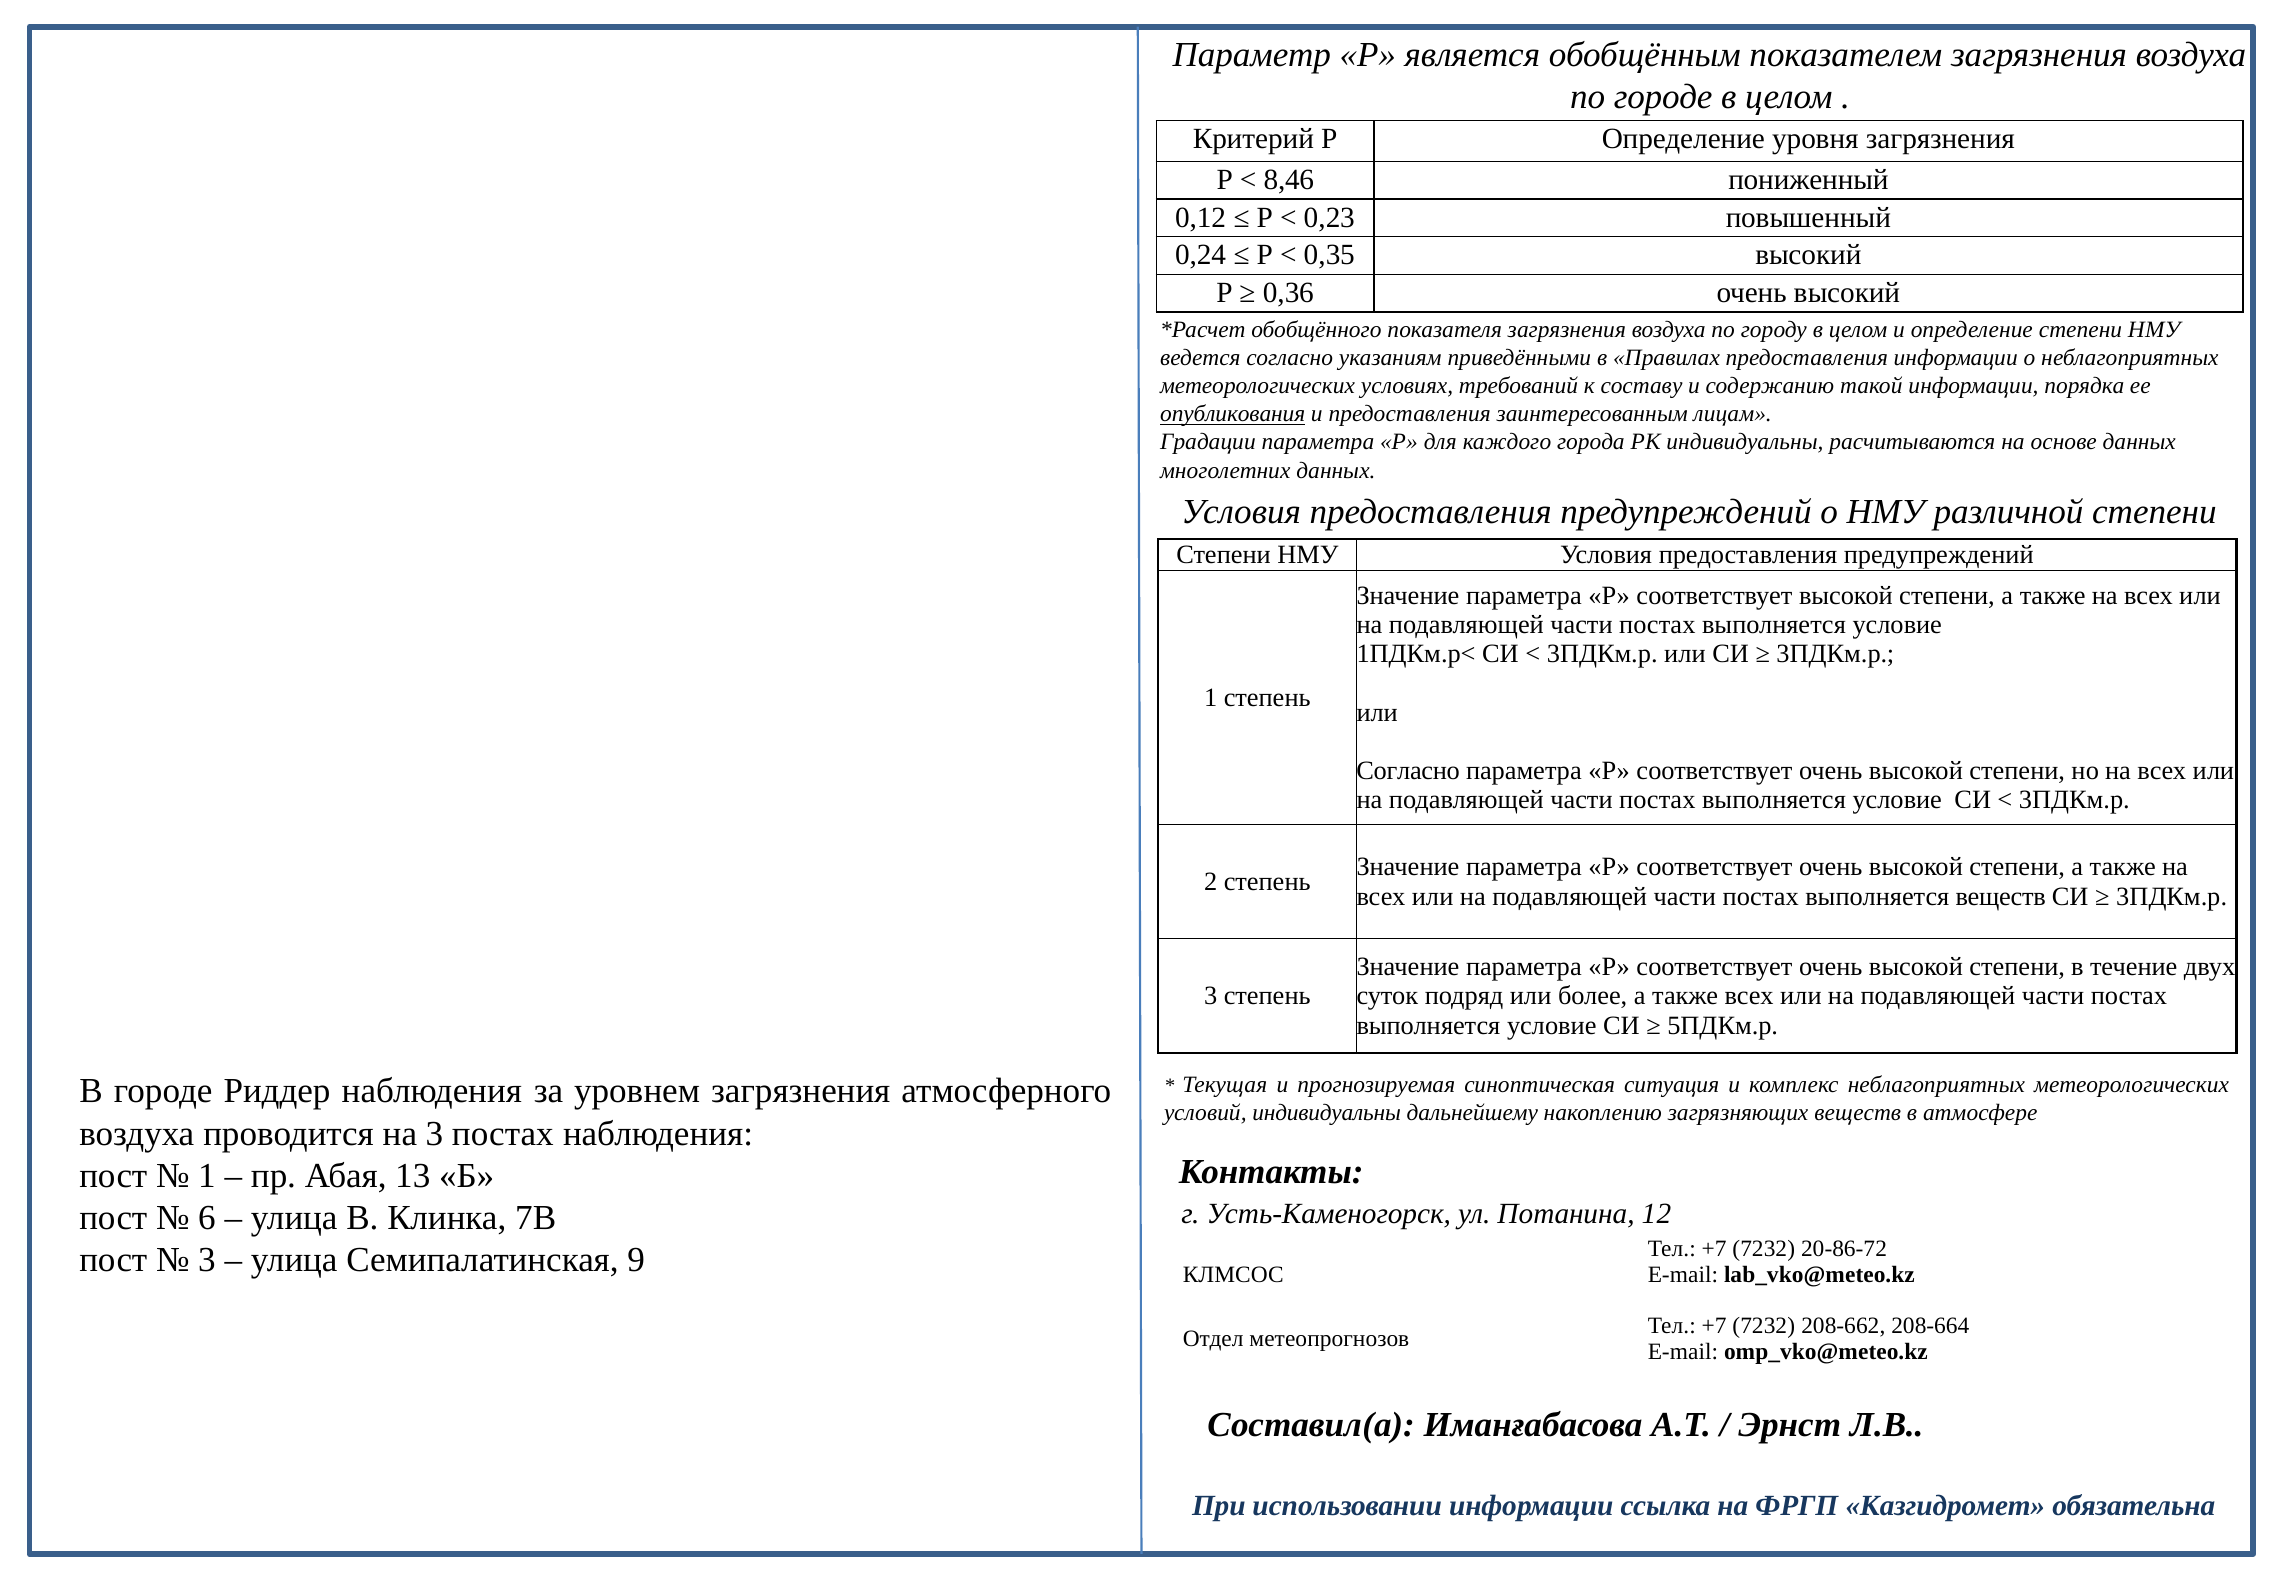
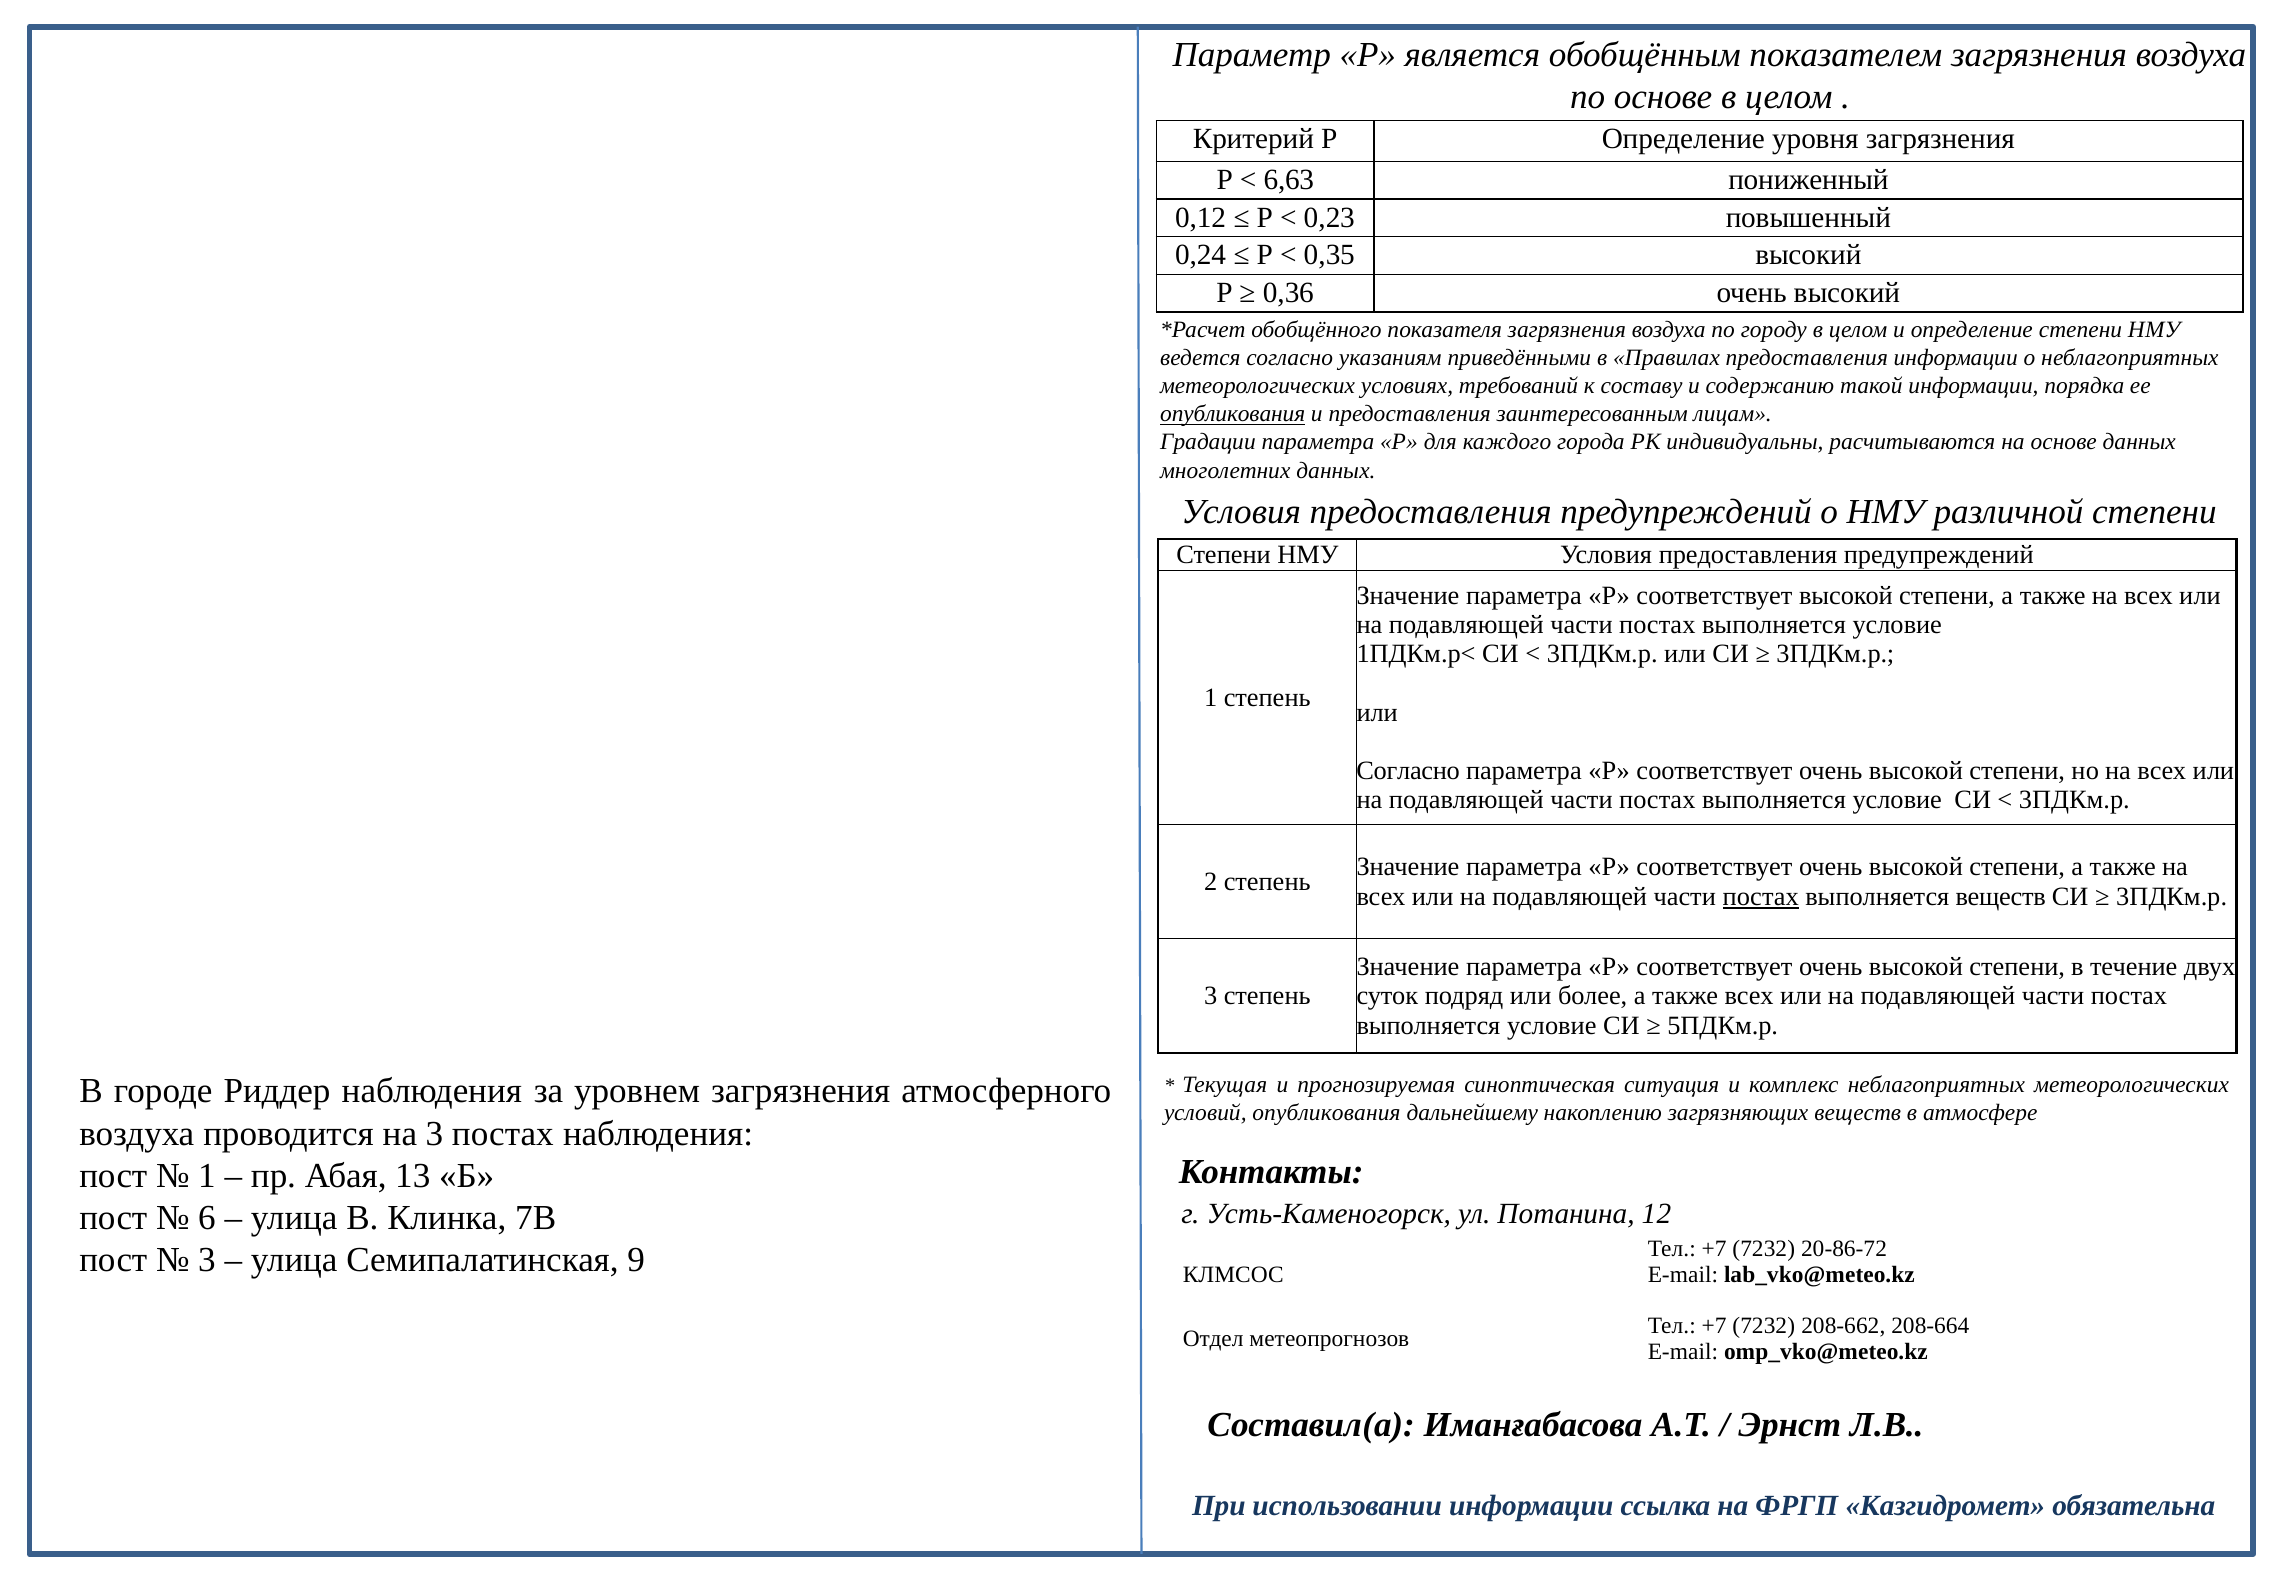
по городе: городе -> основе (1663, 97)
8,46: 8,46 -> 6,63 (1289, 180)
постах underline: none -> present (1761, 896)
условий индивидуальны: индивидуальны -> опубликования (1326, 1112)
